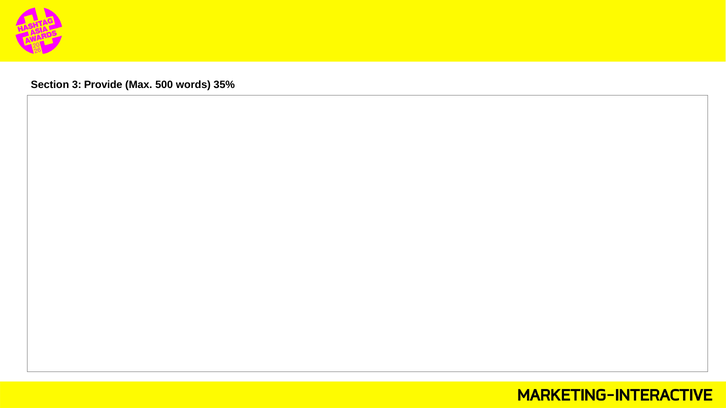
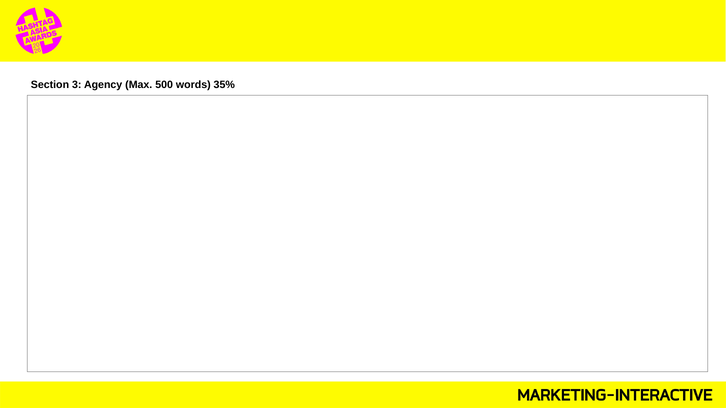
Provide: Provide -> Agency (103, 85)
